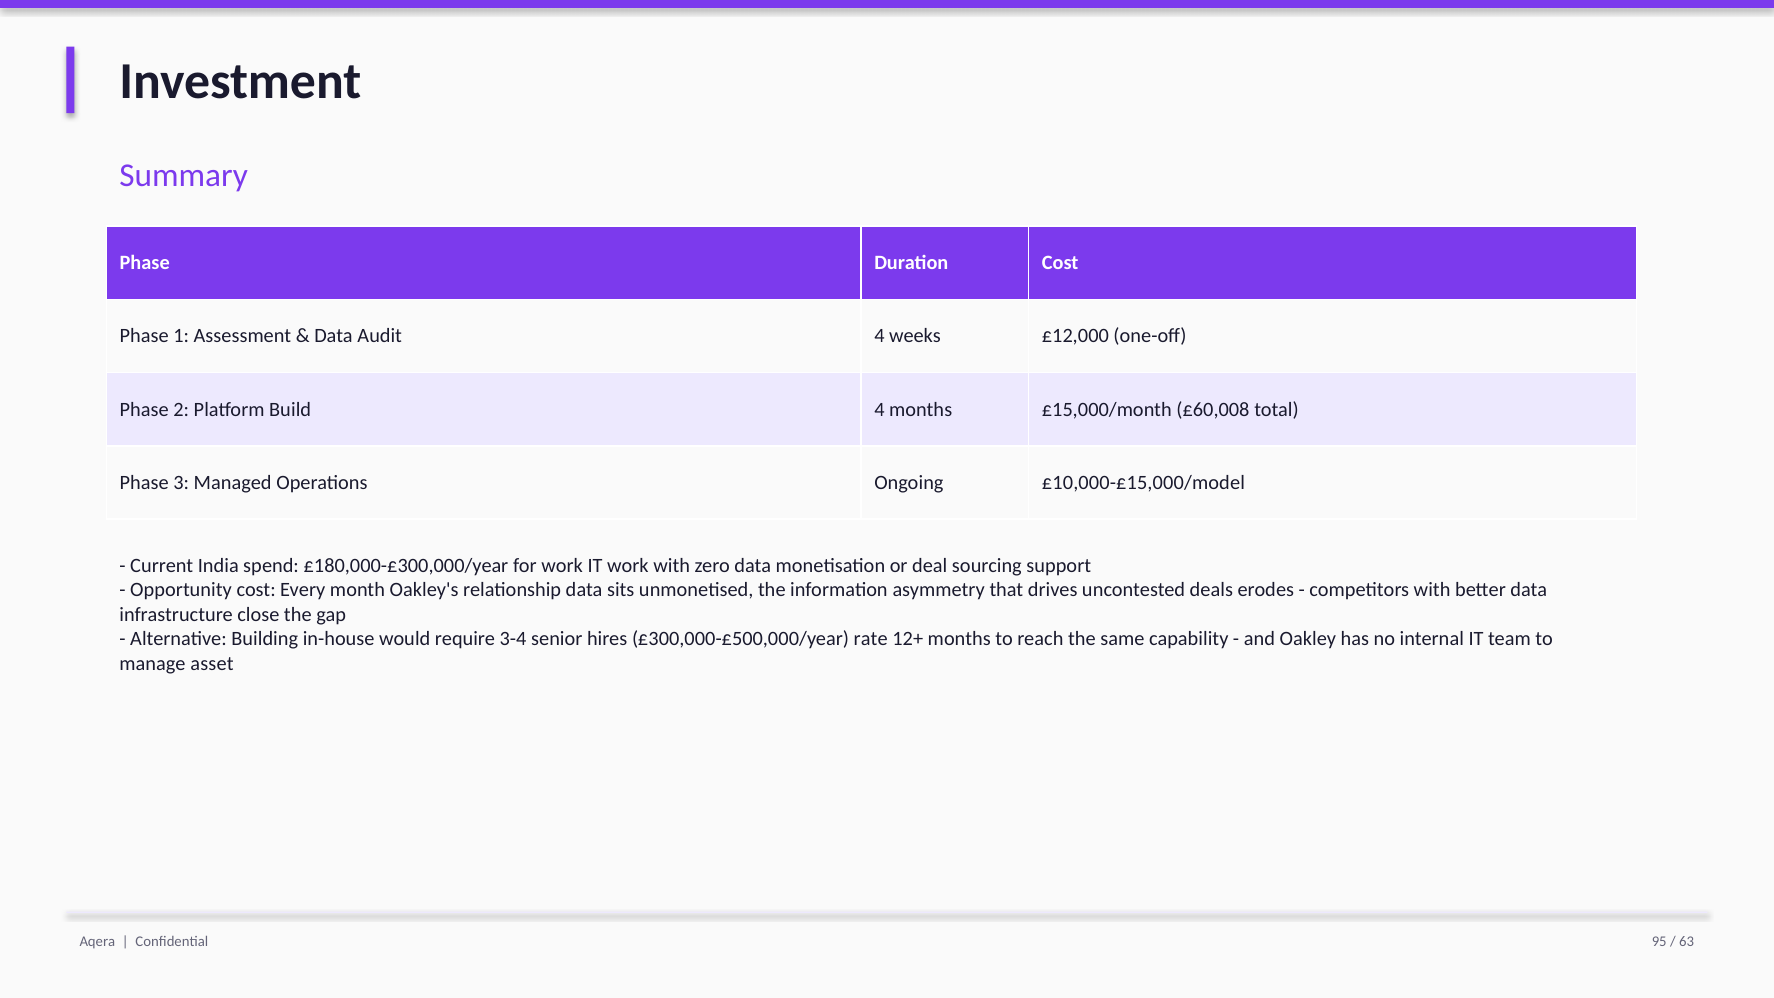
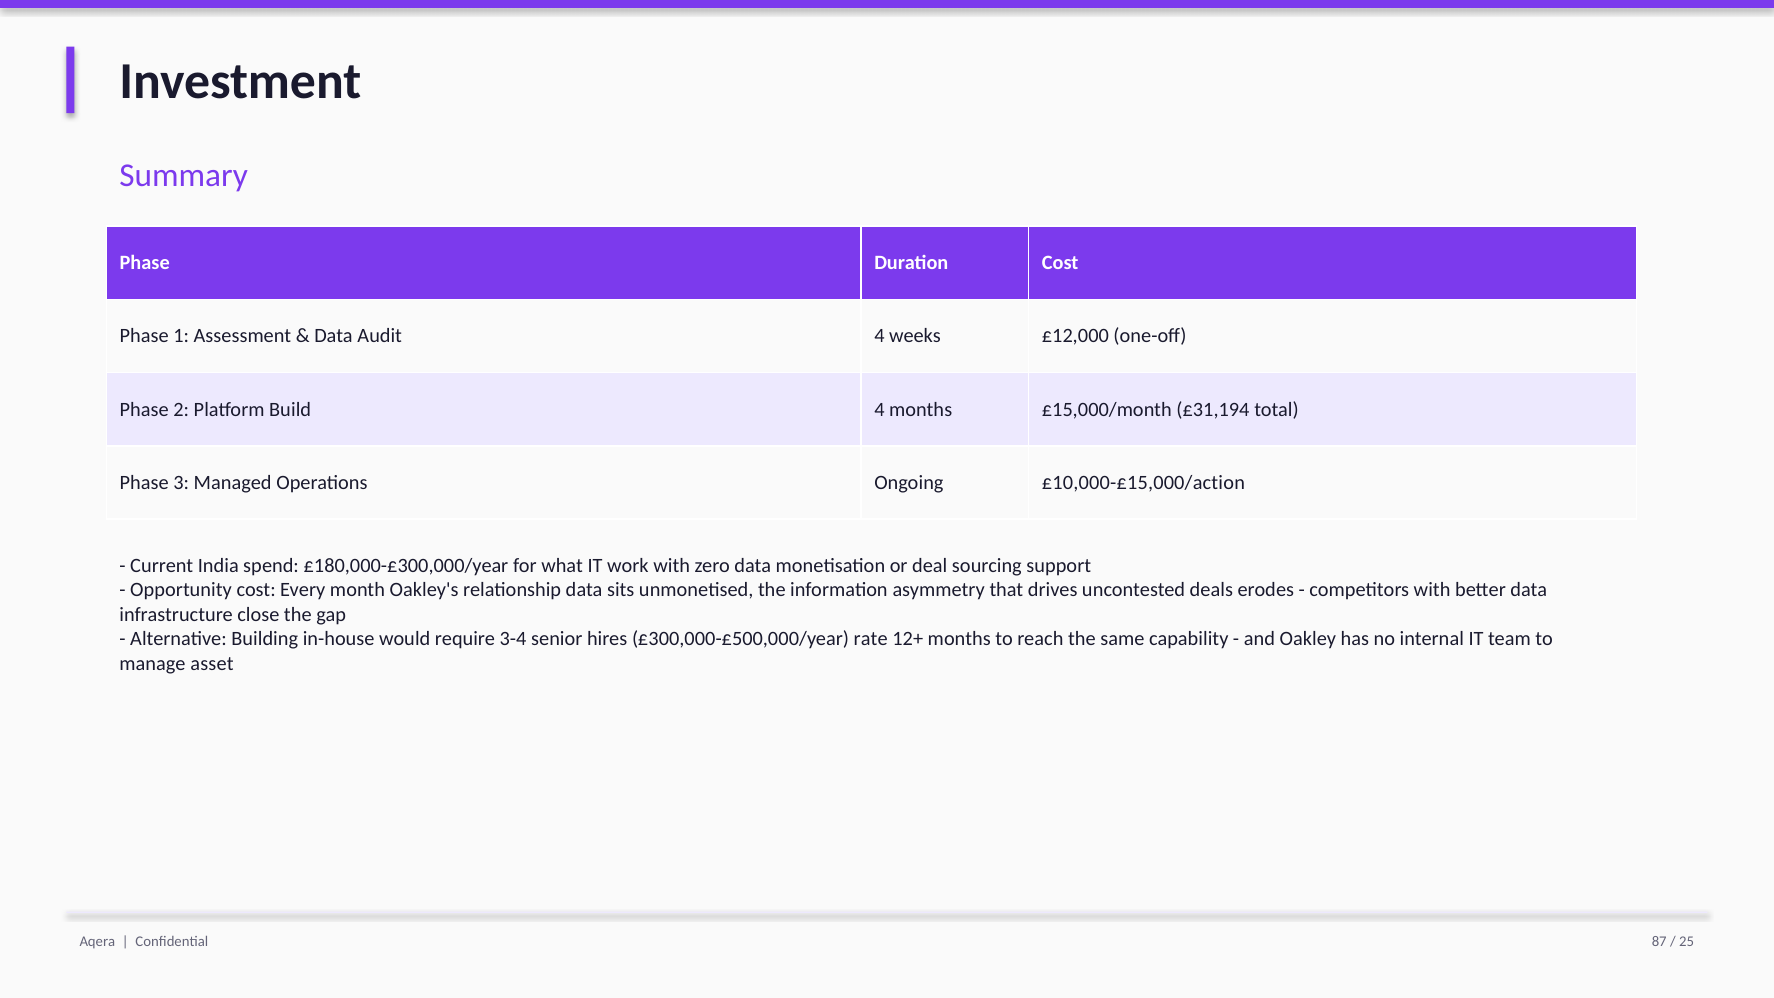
£60,008: £60,008 -> £31,194 (1213, 409)
£10,000-£15,000/model: £10,000-£15,000/model -> £10,000-£15,000/action (1143, 483)
for work: work -> what (562, 566)
95: 95 -> 87 (1659, 941)
63: 63 -> 25 (1687, 941)
